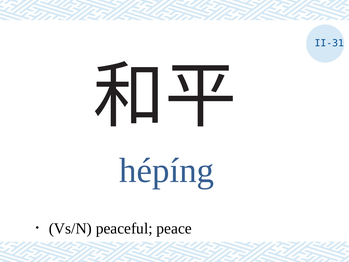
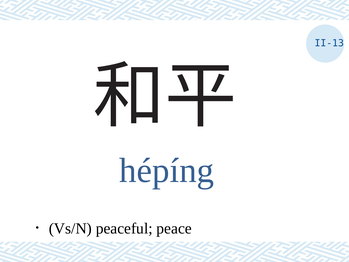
II-31: II-31 -> II-13 (329, 43)
